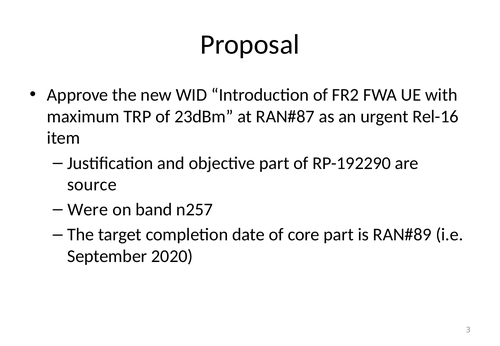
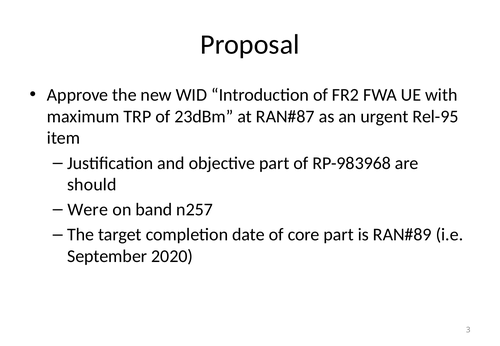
Rel-16: Rel-16 -> Rel-95 (435, 117)
RP-192290: RP-192290 -> RP-983968 (352, 163)
source: source -> should (92, 185)
